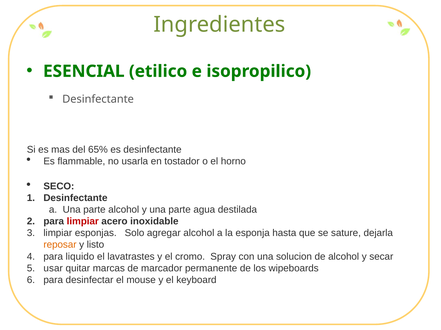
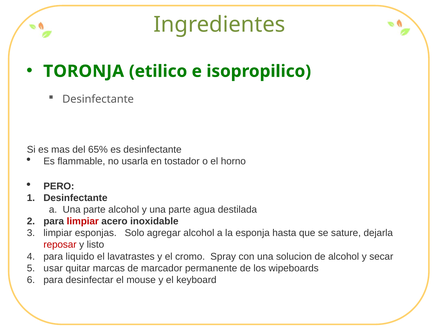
ESENCIAL: ESENCIAL -> TORONJA (84, 71)
SECO: SECO -> PERO (59, 187)
reposar colour: orange -> red (60, 245)
